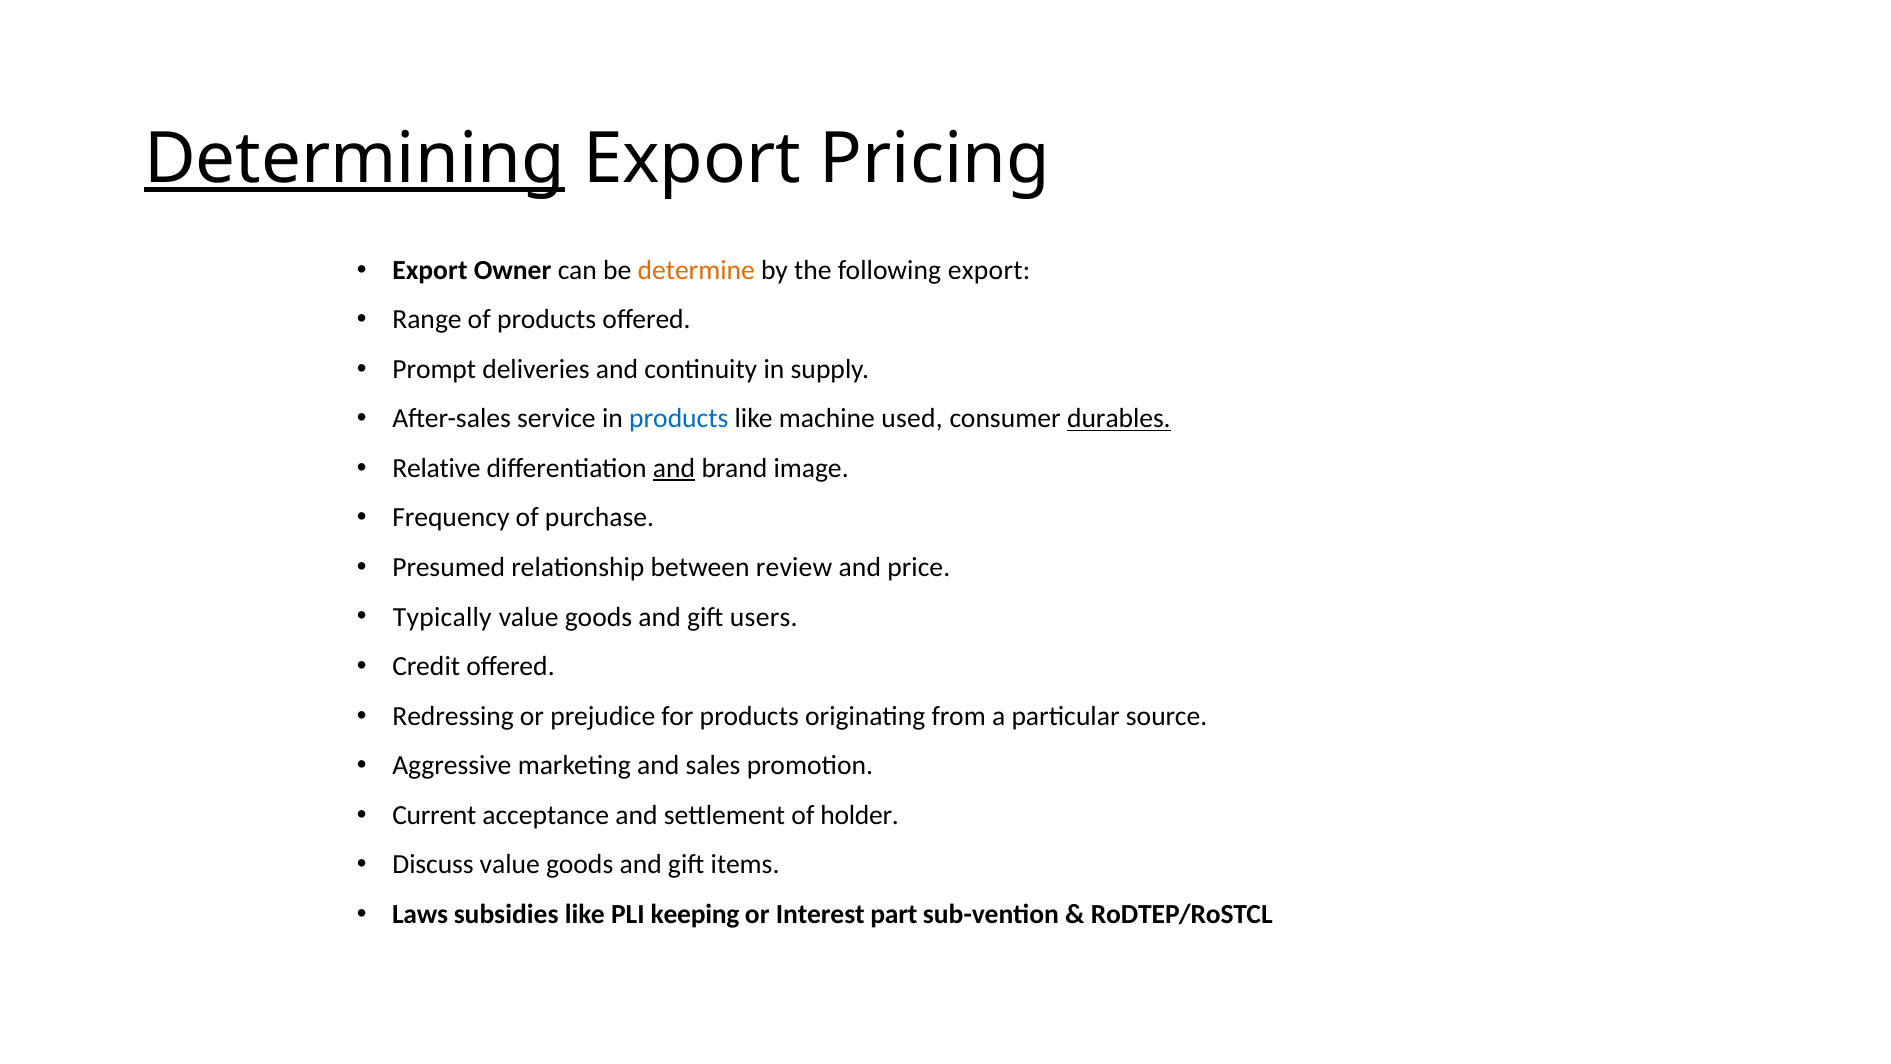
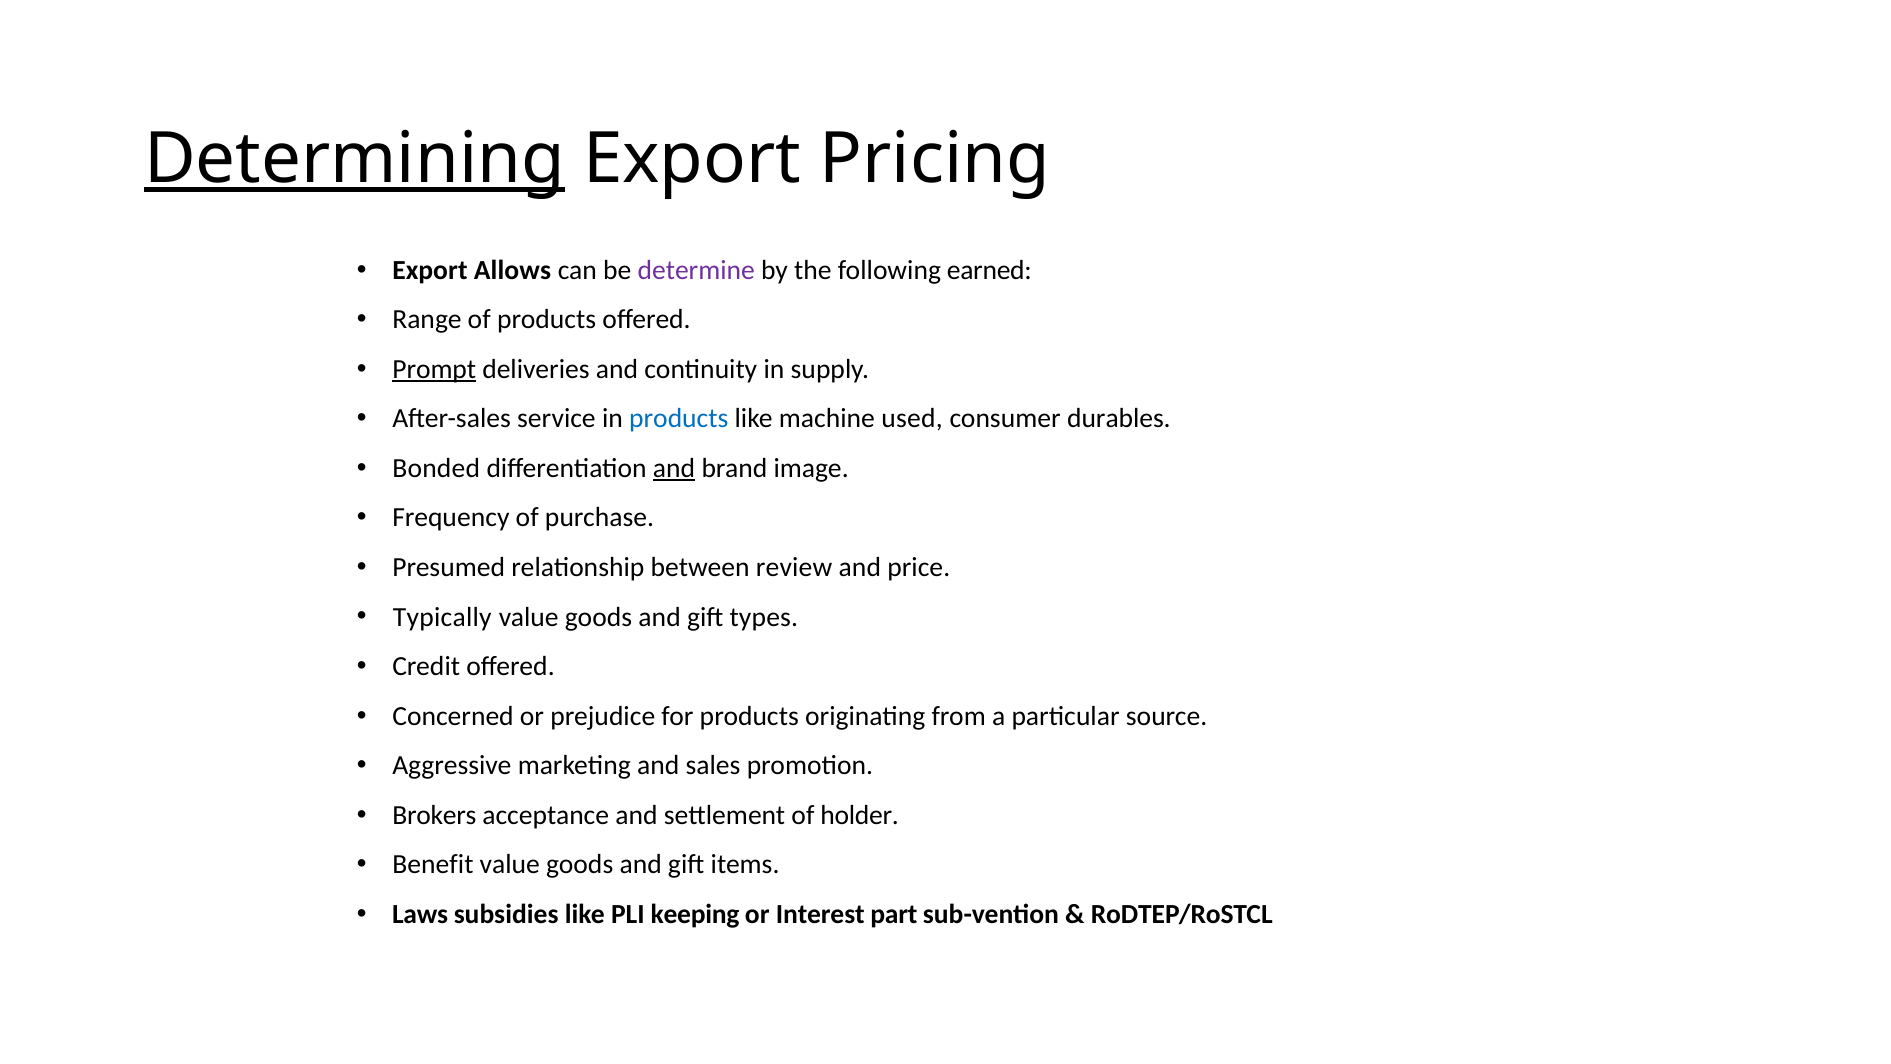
Owner: Owner -> Allows (512, 270)
determine colour: orange -> purple (696, 270)
following export: export -> earned (989, 270)
Prompt underline: none -> present (434, 369)
durables underline: present -> none (1119, 419)
Relative: Relative -> Bonded (436, 468)
users: users -> types (764, 617)
Redressing: Redressing -> Concerned (453, 716)
Current: Current -> Brokers (434, 815)
Discuss: Discuss -> Benefit (433, 864)
